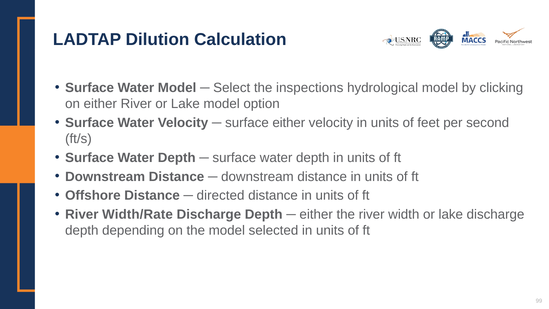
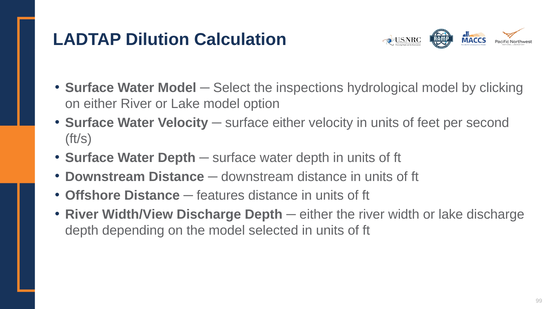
directed: directed -> features (221, 195)
Width/Rate: Width/Rate -> Width/View (138, 214)
